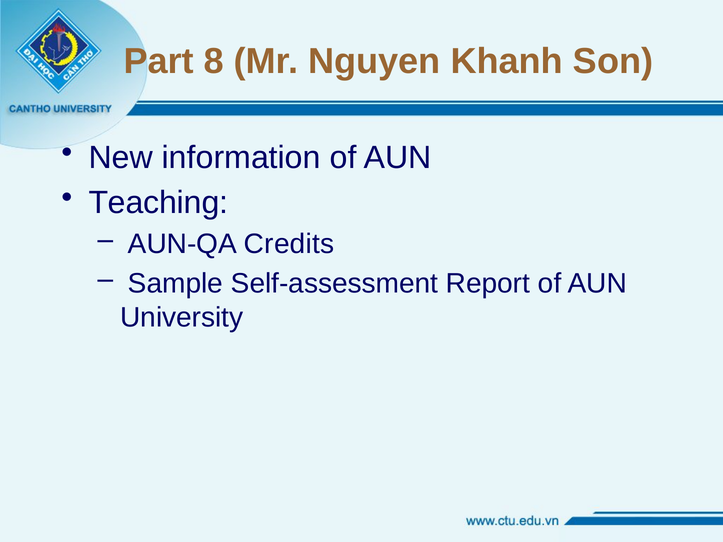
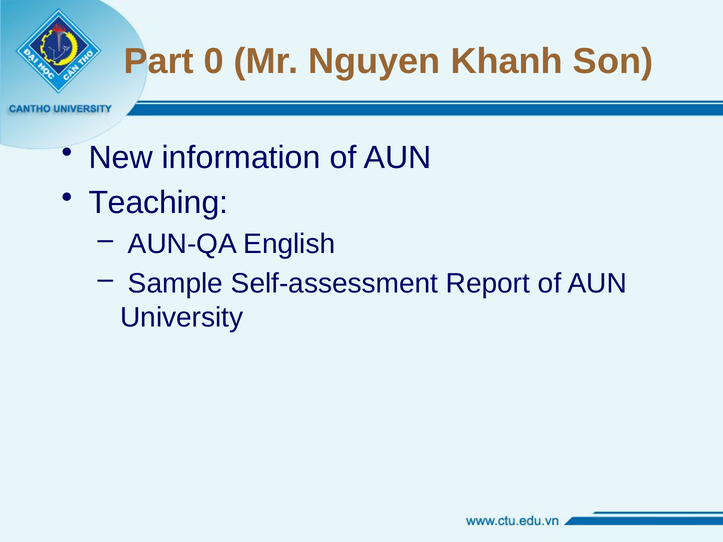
8: 8 -> 0 (214, 62)
Credits: Credits -> English (289, 244)
